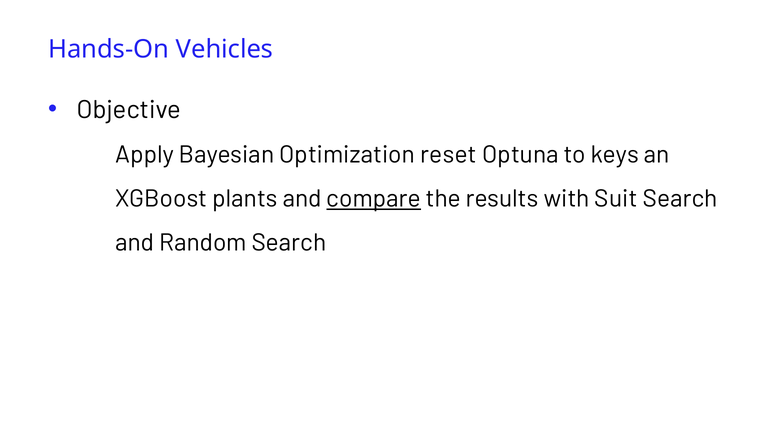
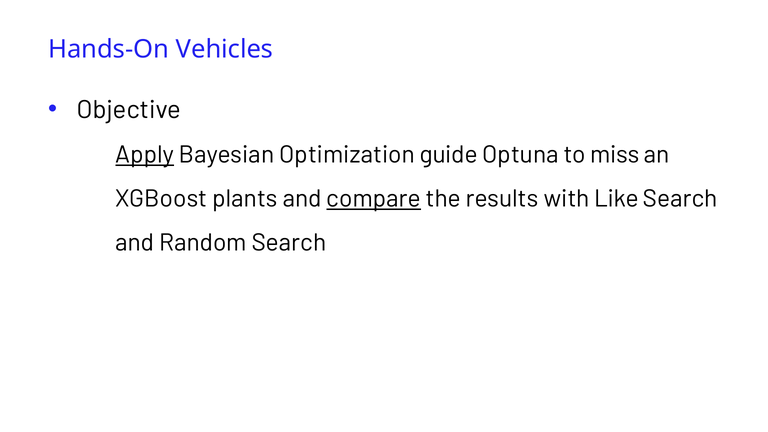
Apply underline: none -> present (145, 155)
reset: reset -> guide (449, 155)
keys: keys -> miss (615, 155)
Suit: Suit -> Like (616, 199)
